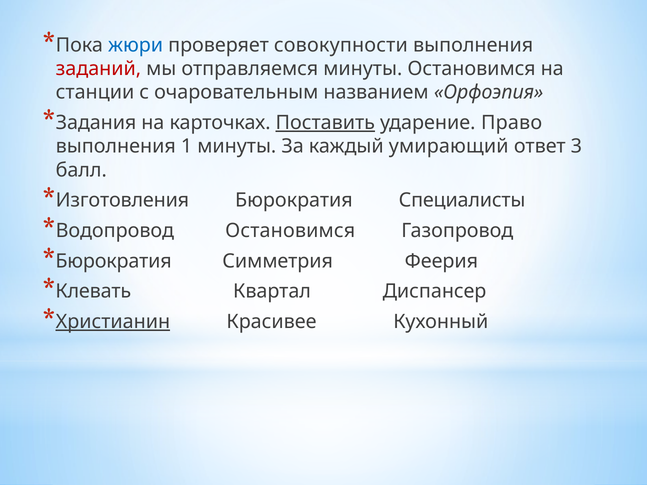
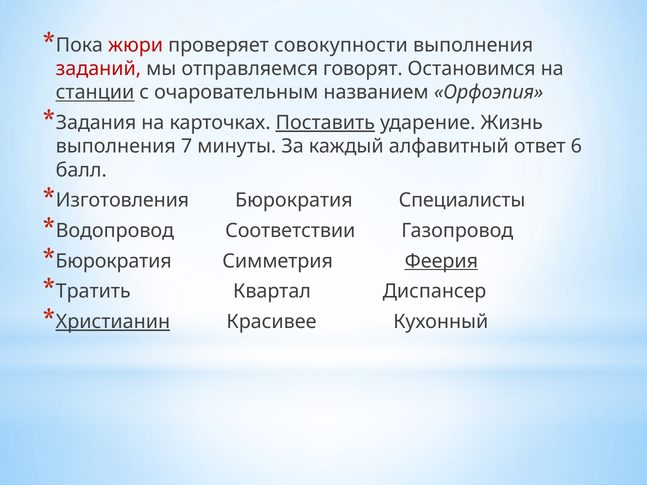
жюри colour: blue -> red (136, 45)
отправляемся минуты: минуты -> говорят (363, 69)
станции underline: none -> present (95, 92)
Право: Право -> Жизнь (512, 123)
1: 1 -> 7 (187, 146)
умирающий: умирающий -> алфавитный (449, 146)
3: 3 -> 6 (576, 146)
Водопровод Остановимся: Остановимся -> Соответствии (290, 231)
Феерия underline: none -> present (441, 261)
Клевать: Клевать -> Тратить (93, 292)
